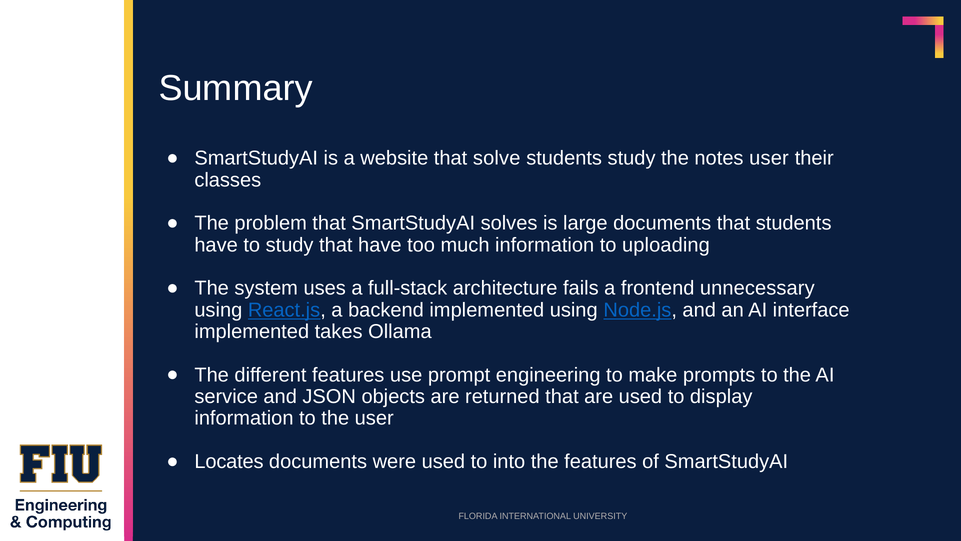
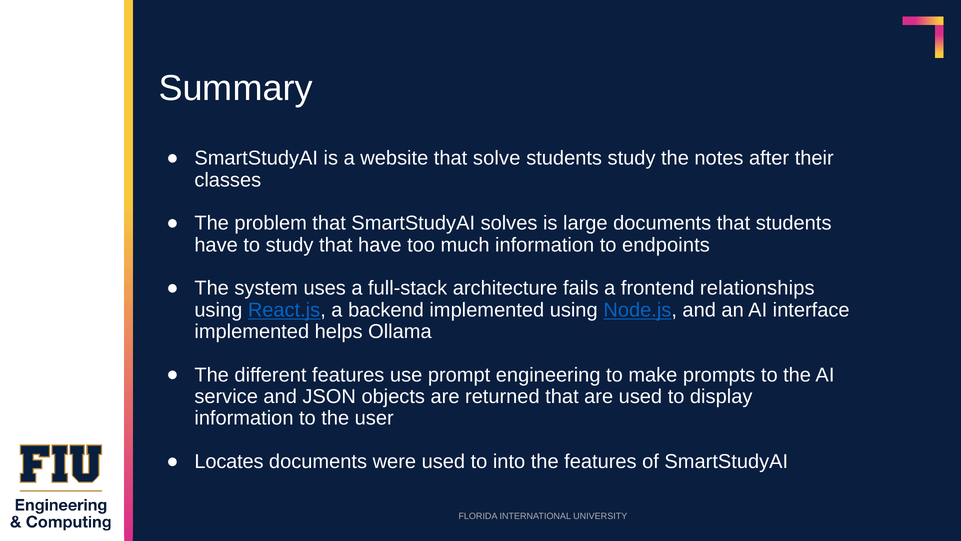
notes user: user -> after (769, 158)
uploading: uploading -> endpoints (666, 245)
unnecessary: unnecessary -> relationships (757, 288)
takes: takes -> helps (339, 331)
